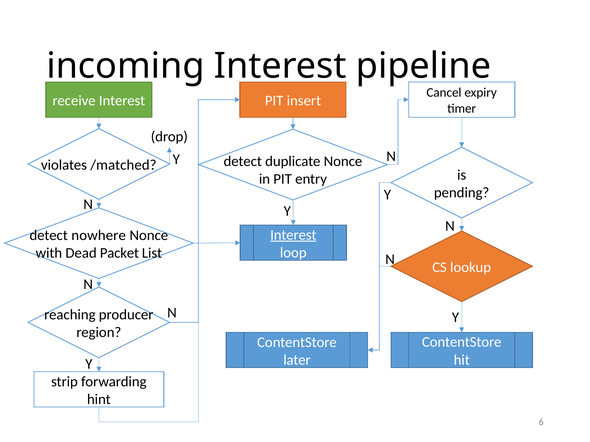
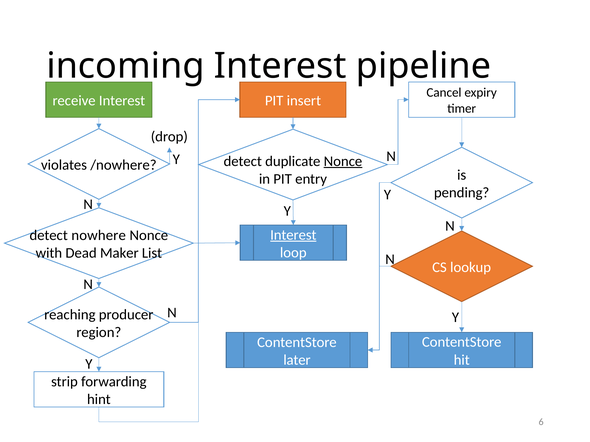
Nonce underline: none -> present (343, 161)
/matched: /matched -> /nowhere (123, 165)
Packet: Packet -> Maker (119, 253)
